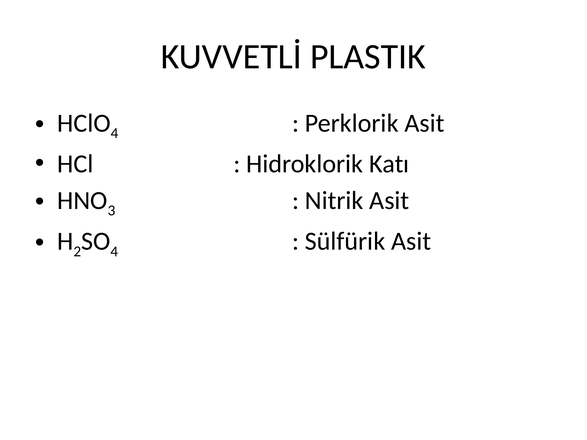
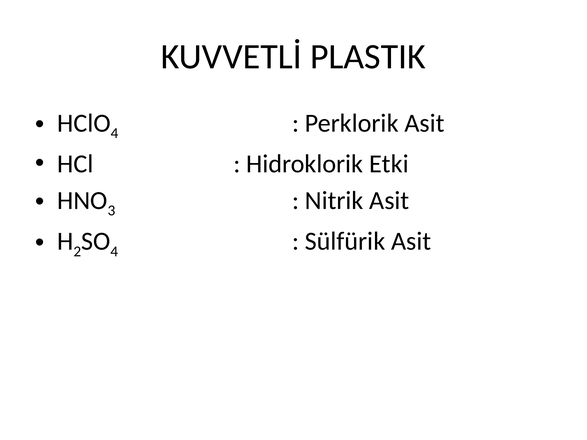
Katı: Katı -> Etki (389, 164)
